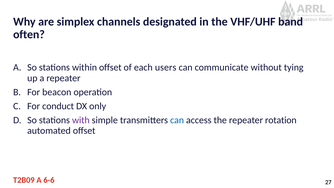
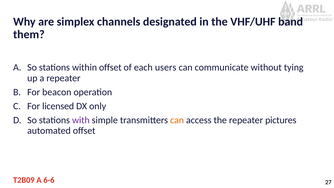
often: often -> them (29, 34)
conduct: conduct -> licensed (58, 106)
can colour: blue -> orange (177, 120)
rotation: rotation -> pictures (281, 120)
